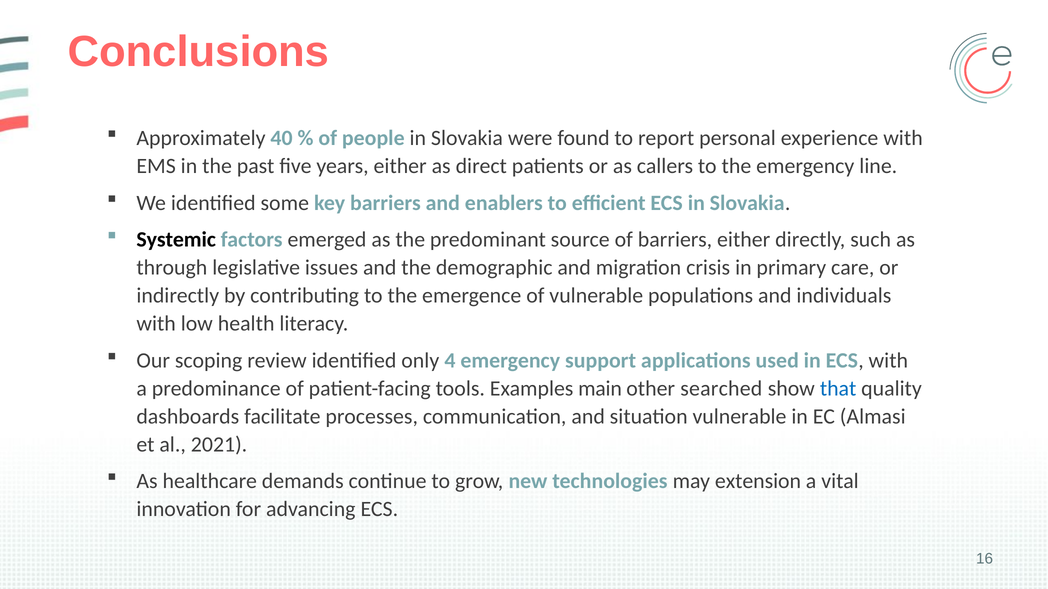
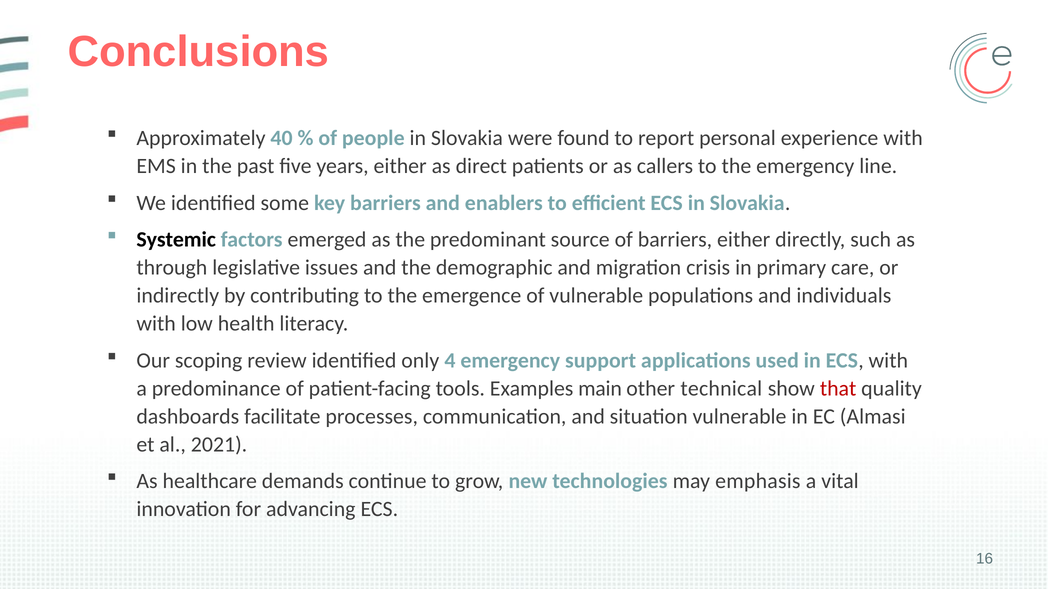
searched: searched -> technical (721, 389)
that colour: blue -> red (838, 389)
extension: extension -> emphasis (758, 481)
